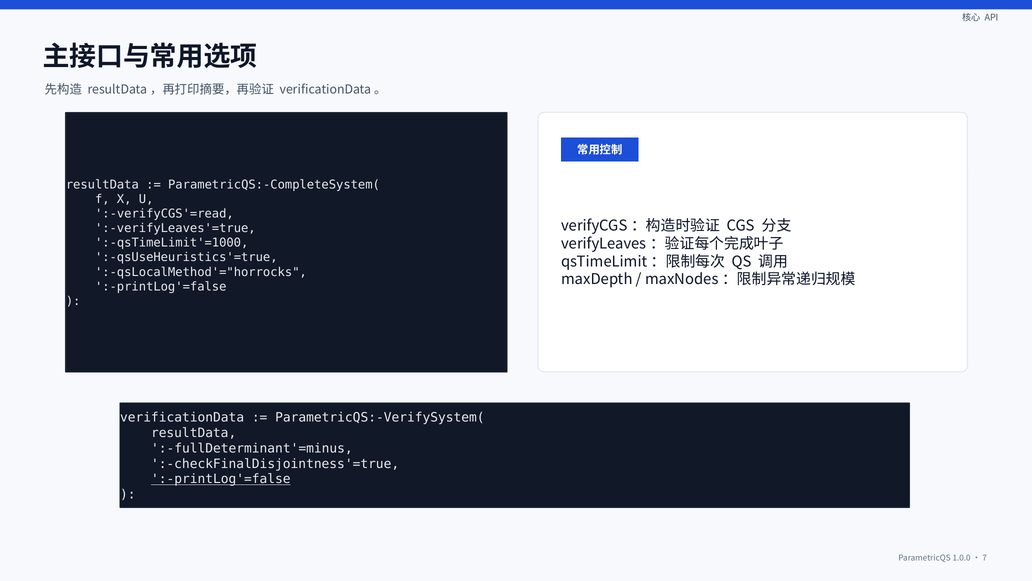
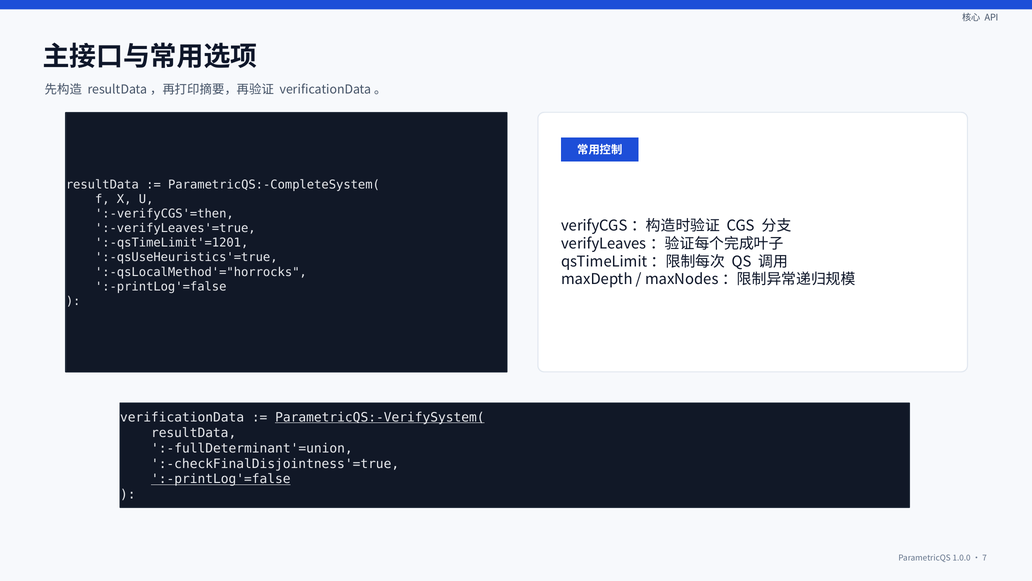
:-verifyCGS'=read: :-verifyCGS'=read -> :-verifyCGS'=then (164, 214)
:-qsTimeLimit'=1000: :-qsTimeLimit'=1000 -> :-qsTimeLimit'=1201 (172, 243)
ParametricQS:-VerifySystem( underline: none -> present (380, 417)
:-fullDeterminant'=minus: :-fullDeterminant'=minus -> :-fullDeterminant'=union (252, 448)
